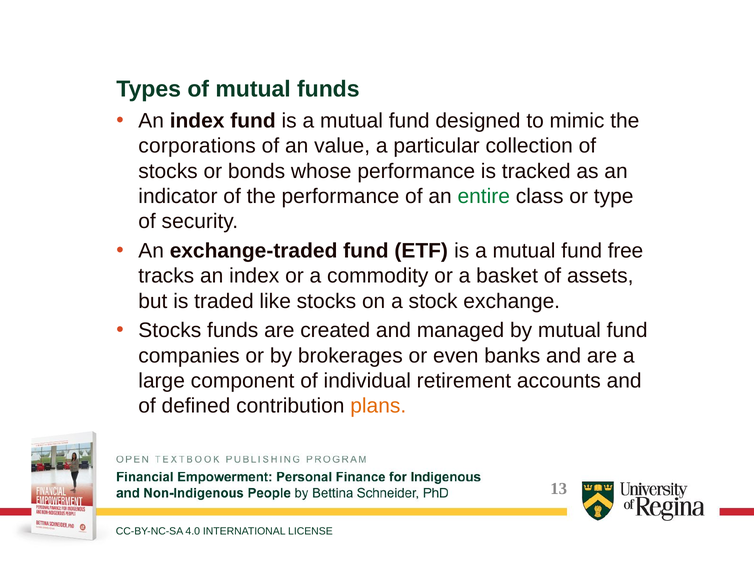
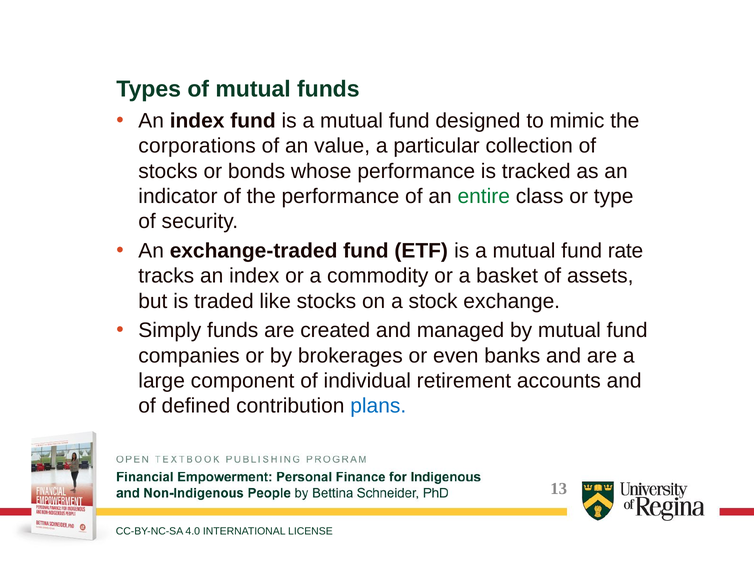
free: free -> rate (626, 251)
Stocks: Stocks -> Simply (170, 330)
plans colour: orange -> blue (378, 406)
